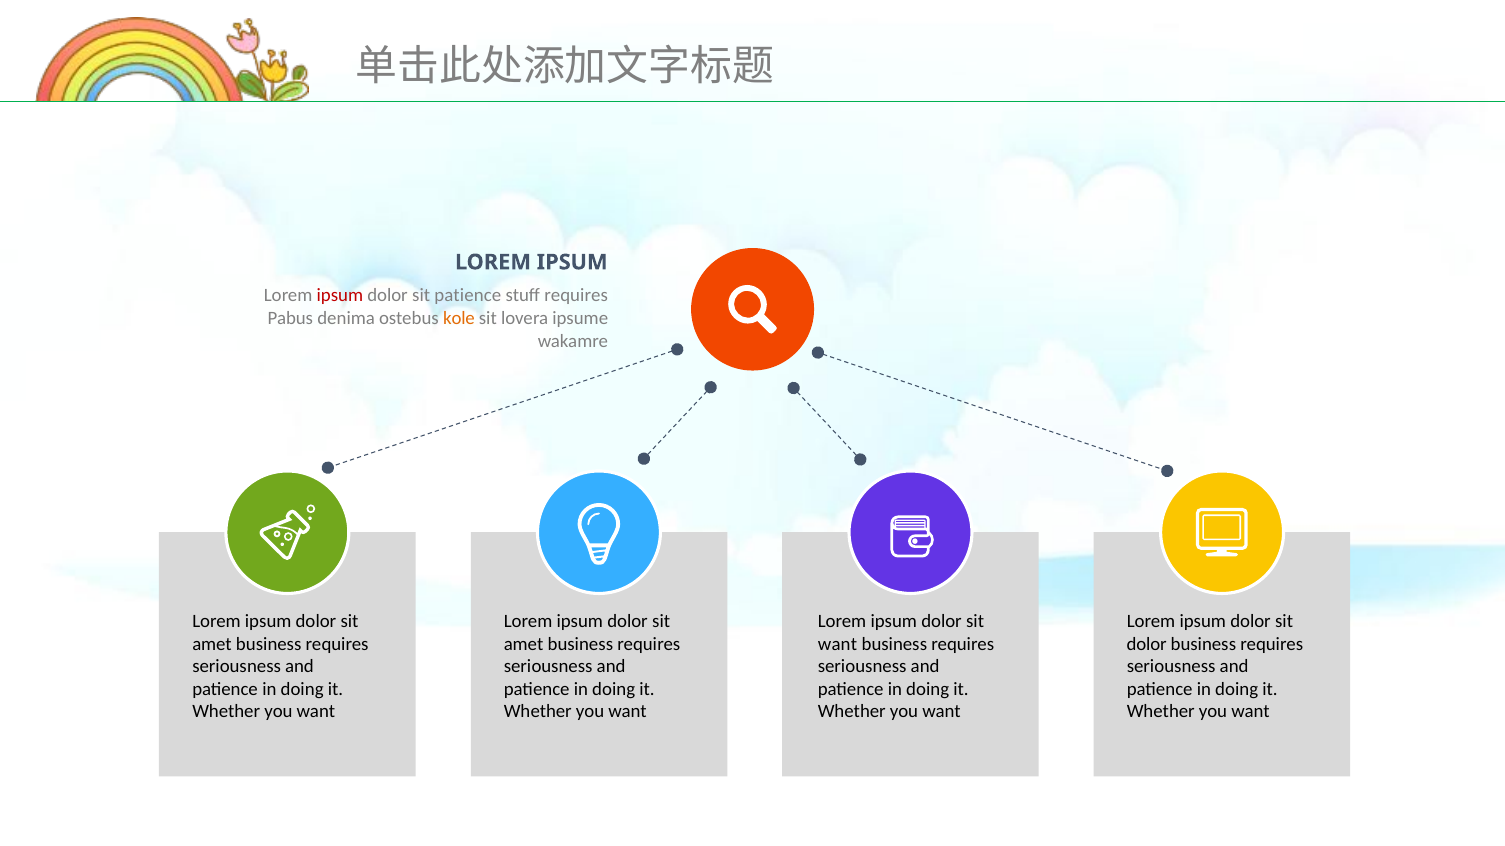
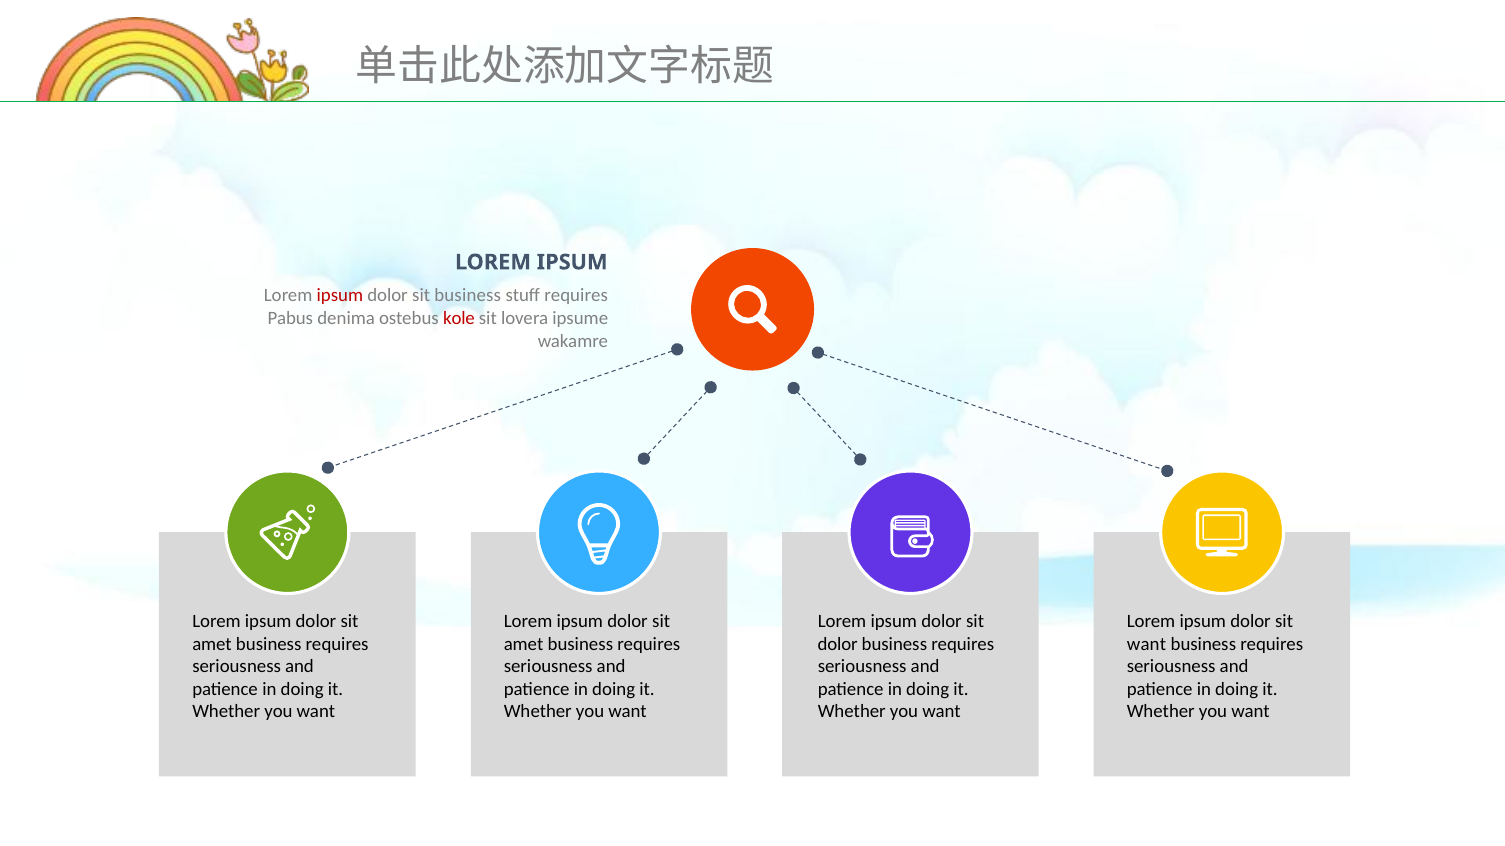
sit patience: patience -> business (468, 296)
kole colour: orange -> red (459, 318)
want: want -> dolor (838, 644)
dolor: dolor -> want (1146, 644)
